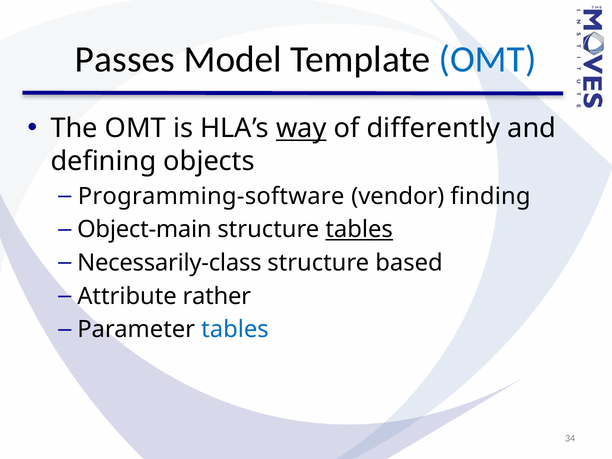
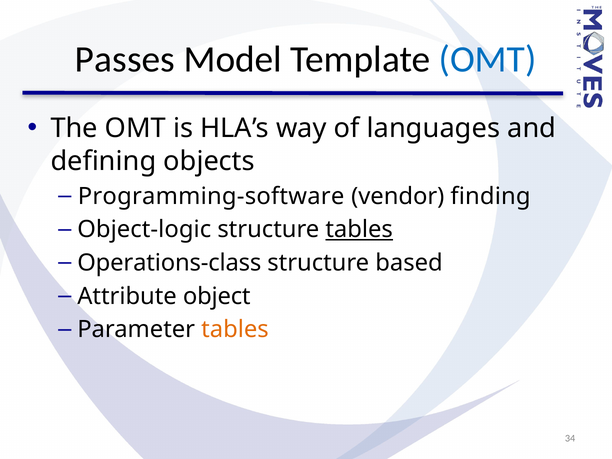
way underline: present -> none (301, 128)
differently: differently -> languages (433, 128)
Object-main: Object-main -> Object-logic (144, 230)
Necessarily-class: Necessarily-class -> Operations-class (169, 263)
rather: rather -> object (217, 296)
tables colour: blue -> orange (235, 330)
